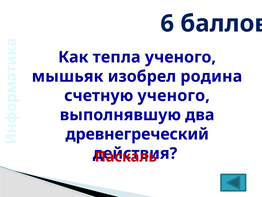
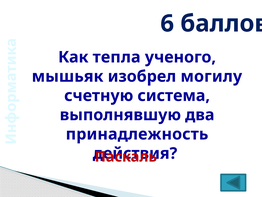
родина: родина -> могилу (211, 76)
счетную ученого: ученого -> система (174, 95)
древнегреческий: древнегреческий -> принадлежность (137, 134)
